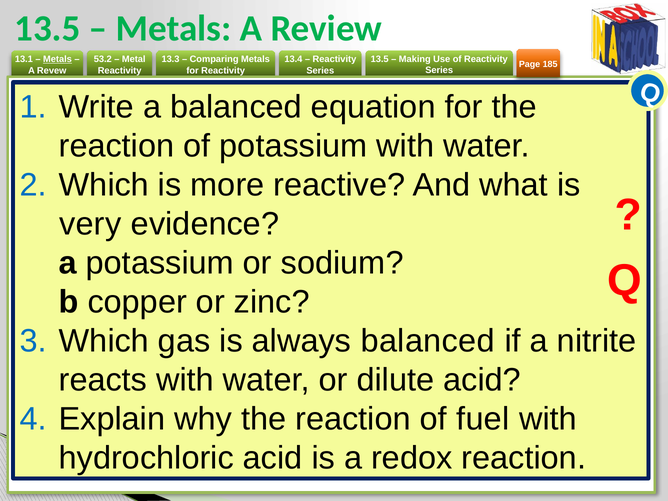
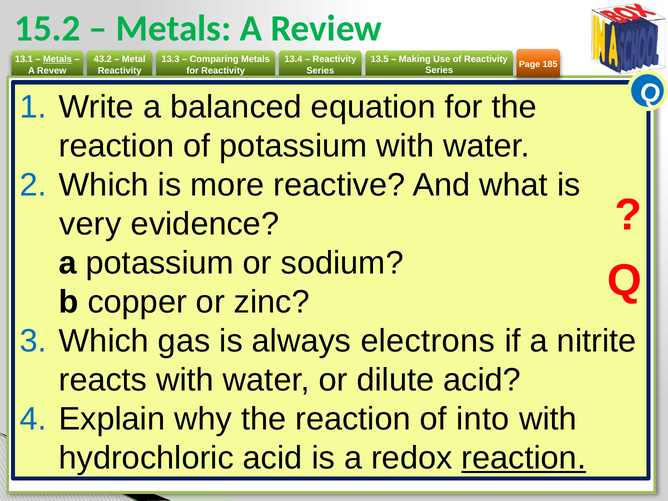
13.5: 13.5 -> 15.2 (48, 29)
53.2: 53.2 -> 43.2 (103, 59)
always balanced: balanced -> electrons (428, 341)
fuel: fuel -> into (483, 419)
reaction underline: none -> present (524, 458)
